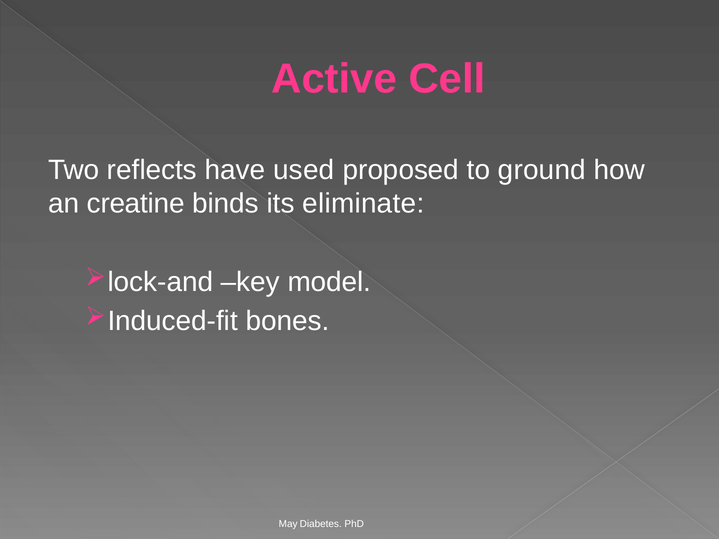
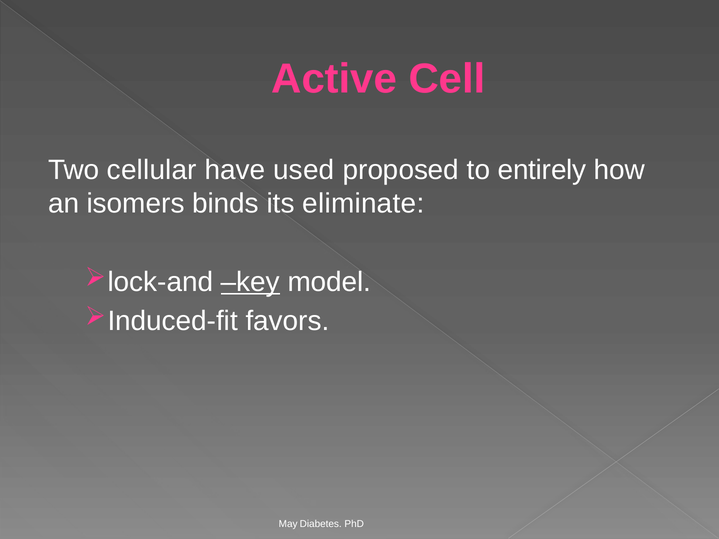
reflects: reflects -> cellular (152, 170)
ground: ground -> entirely (542, 170)
creatine: creatine -> isomers (136, 204)
key underline: none -> present (250, 282)
bones: bones -> favors (288, 321)
